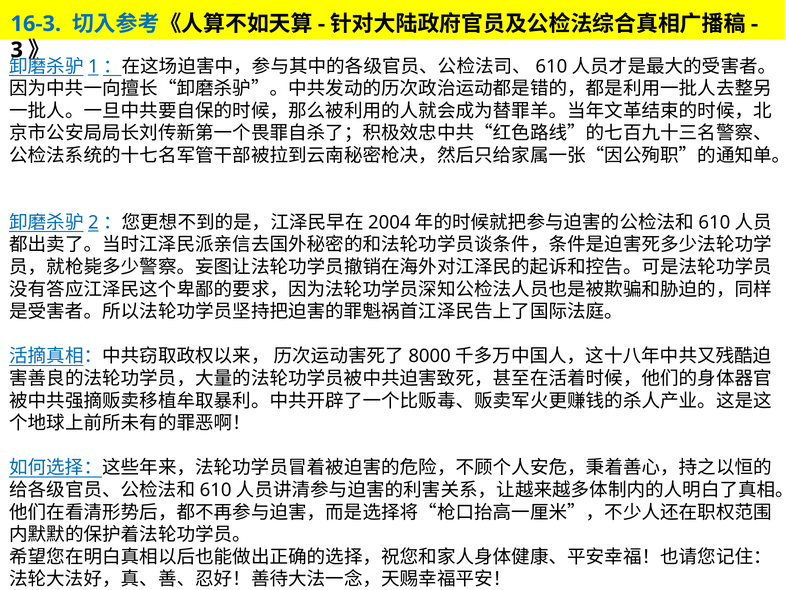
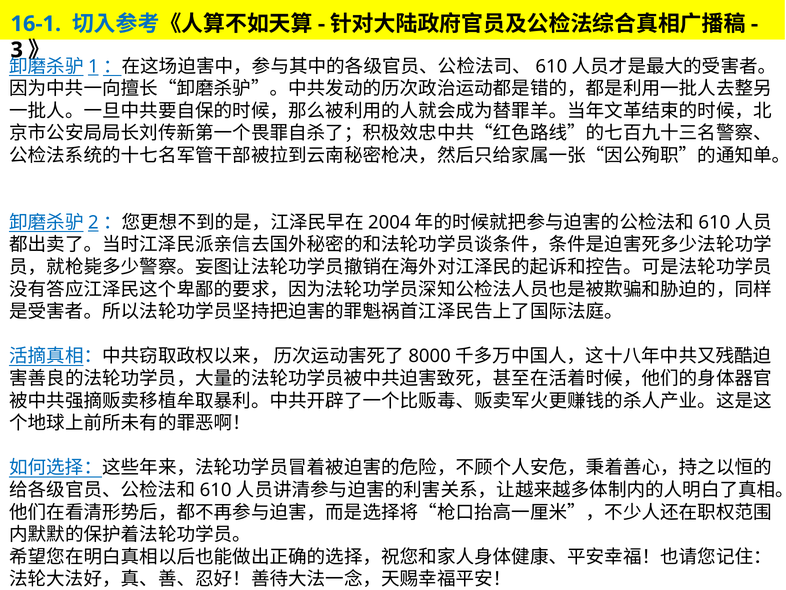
16-3: 16-3 -> 16-1 (36, 24)
